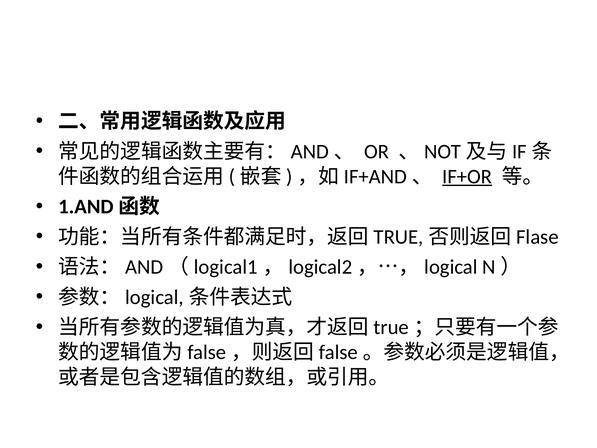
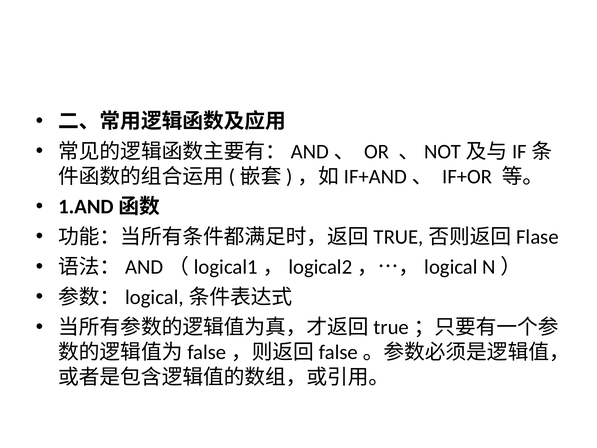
IF+OR underline: present -> none (467, 176)
